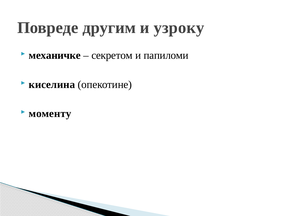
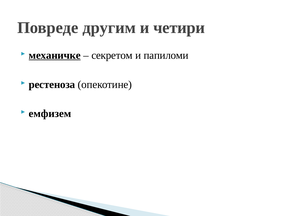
узроку: узроку -> четири (179, 28)
механичке underline: none -> present (55, 55)
киселина: киселина -> рестеноза (52, 84)
моменту: моменту -> емфизем (50, 114)
